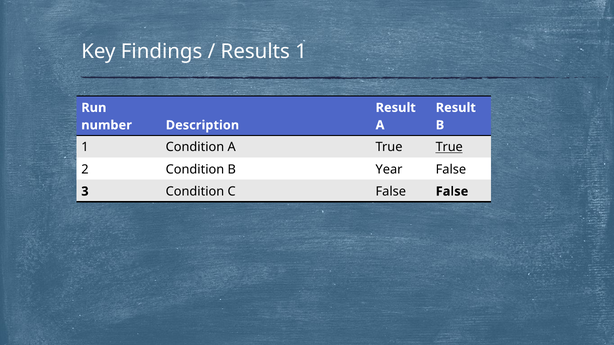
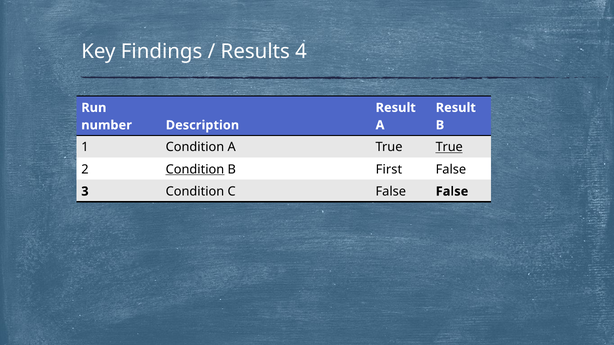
Results 1: 1 -> 4 (301, 52)
Condition underline: none -> present (195, 170)
Year: Year -> First (389, 170)
